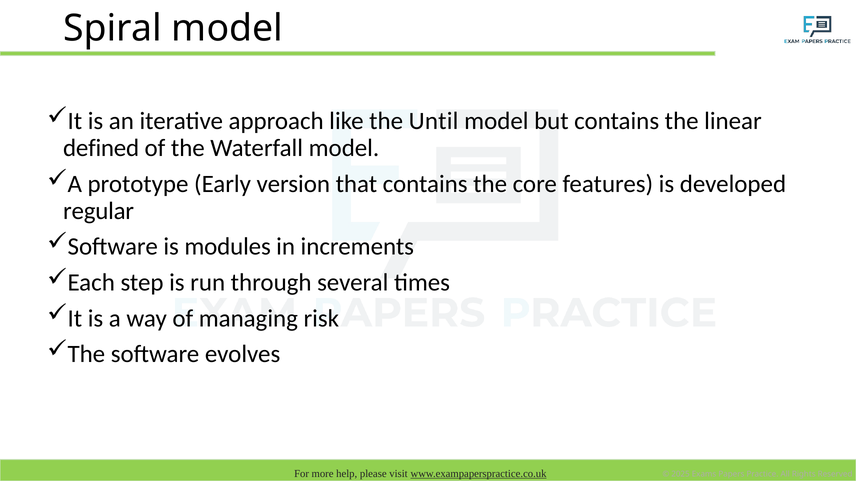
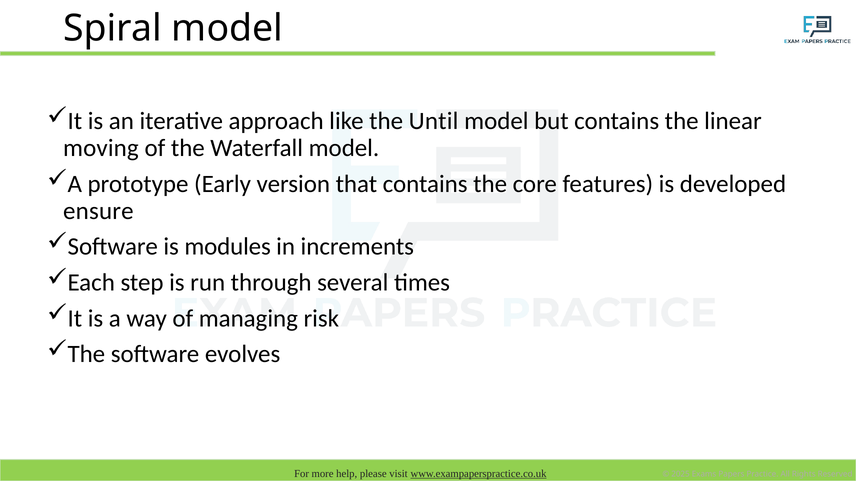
defined: defined -> moving (101, 148)
regular: regular -> ensure (98, 211)
